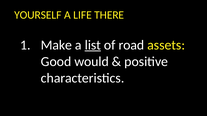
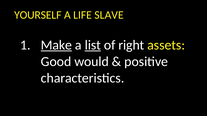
THERE: THERE -> SLAVE (109, 15)
Make underline: none -> present (56, 45)
road: road -> right (131, 45)
